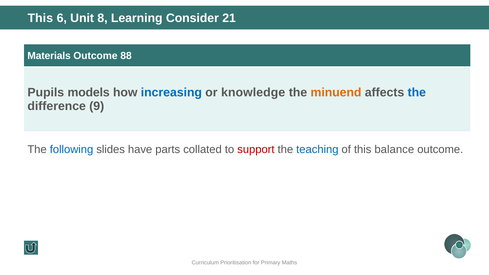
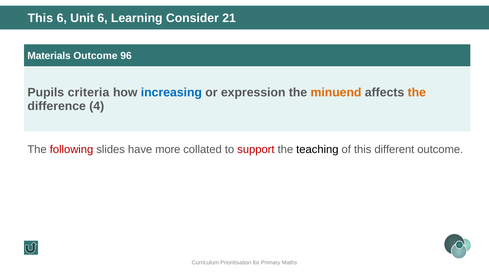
Unit 8: 8 -> 6 (102, 18)
88: 88 -> 96 (126, 56)
models: models -> criteria (88, 93)
knowledge: knowledge -> expression (253, 93)
the colour: blue -> orange (417, 93)
9: 9 -> 4 (97, 106)
following colour: blue -> red (72, 150)
parts: parts -> more (168, 150)
teaching colour: blue -> black (317, 150)
balance: balance -> different (394, 150)
